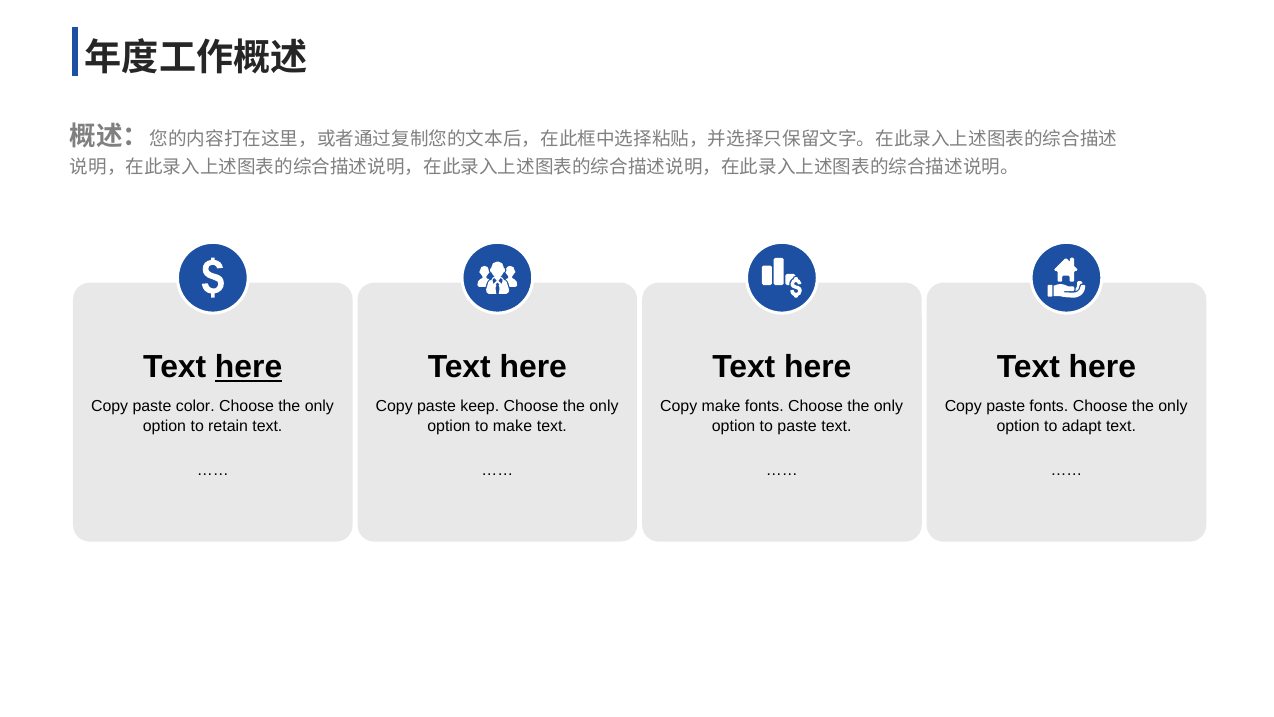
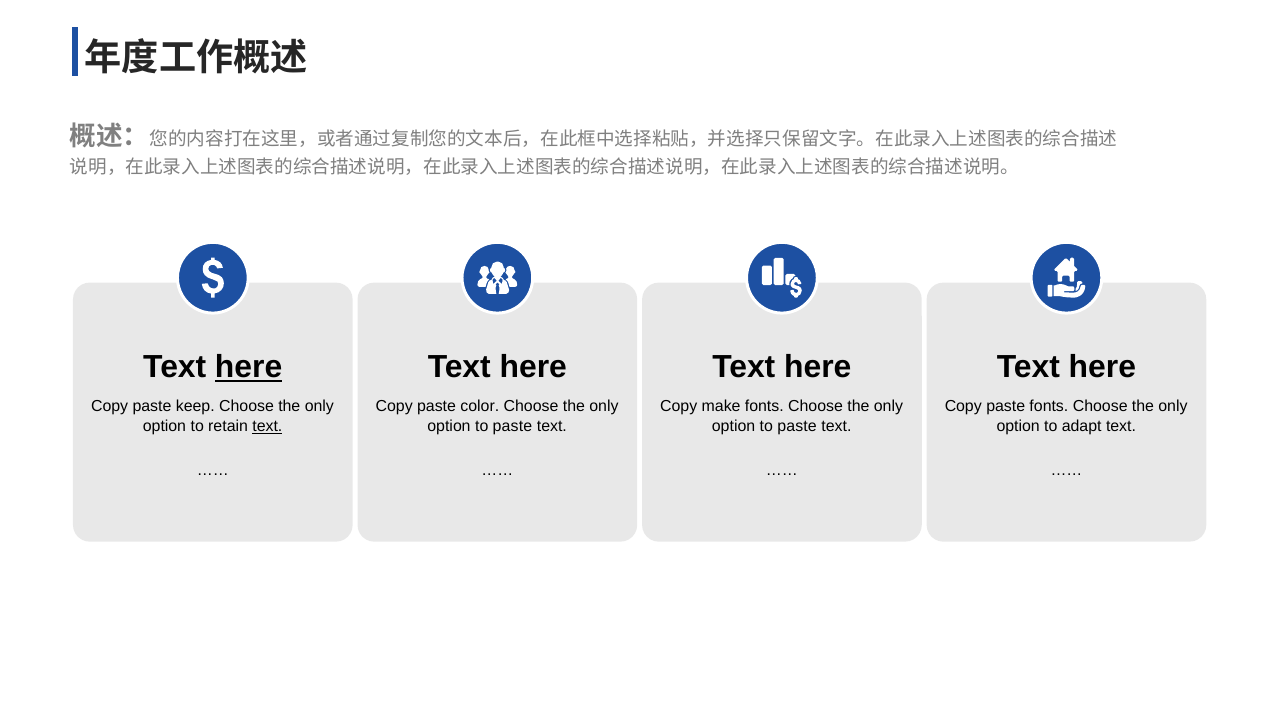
color: color -> keep (195, 406)
keep: keep -> color (480, 406)
text underline: none -> present (267, 426)
make: make -> paste (512, 426)
